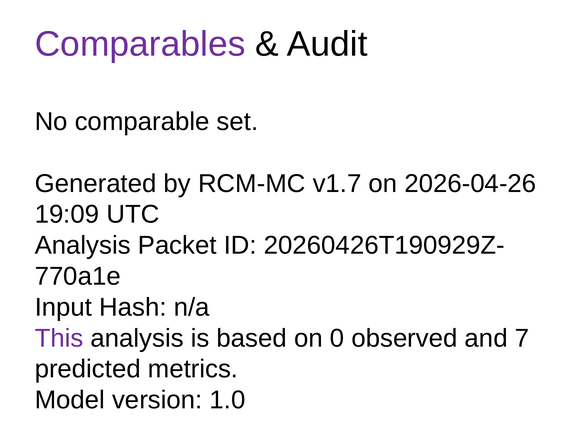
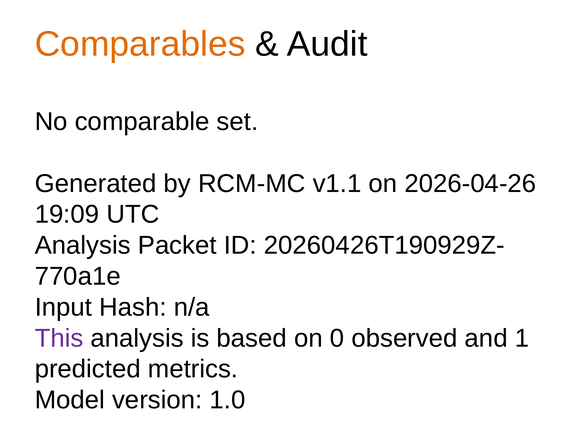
Comparables colour: purple -> orange (140, 44)
v1.7: v1.7 -> v1.1 (337, 184)
7: 7 -> 1 (522, 338)
